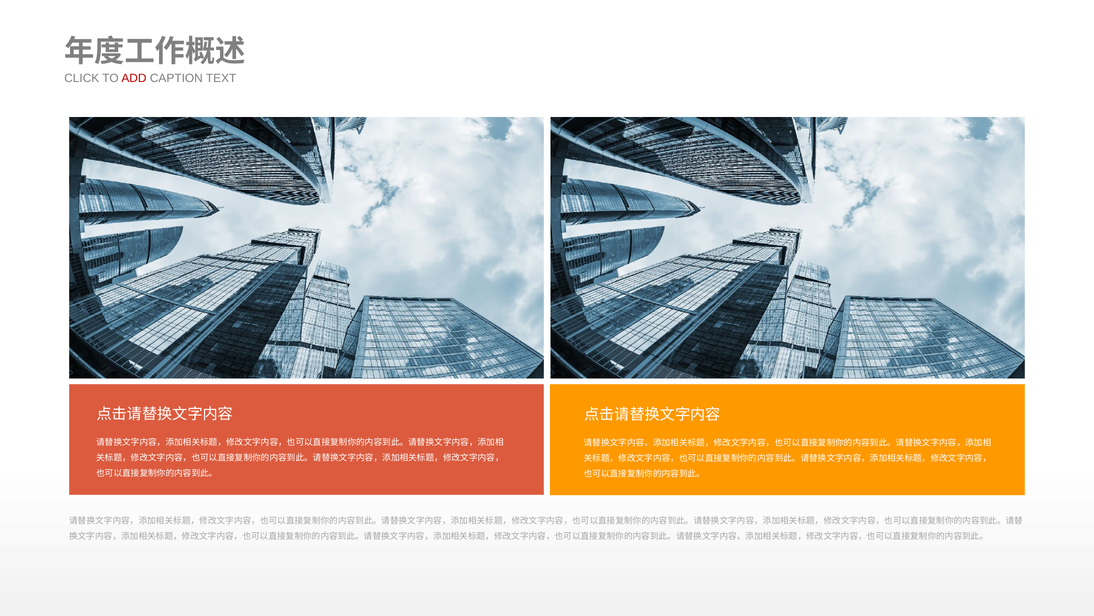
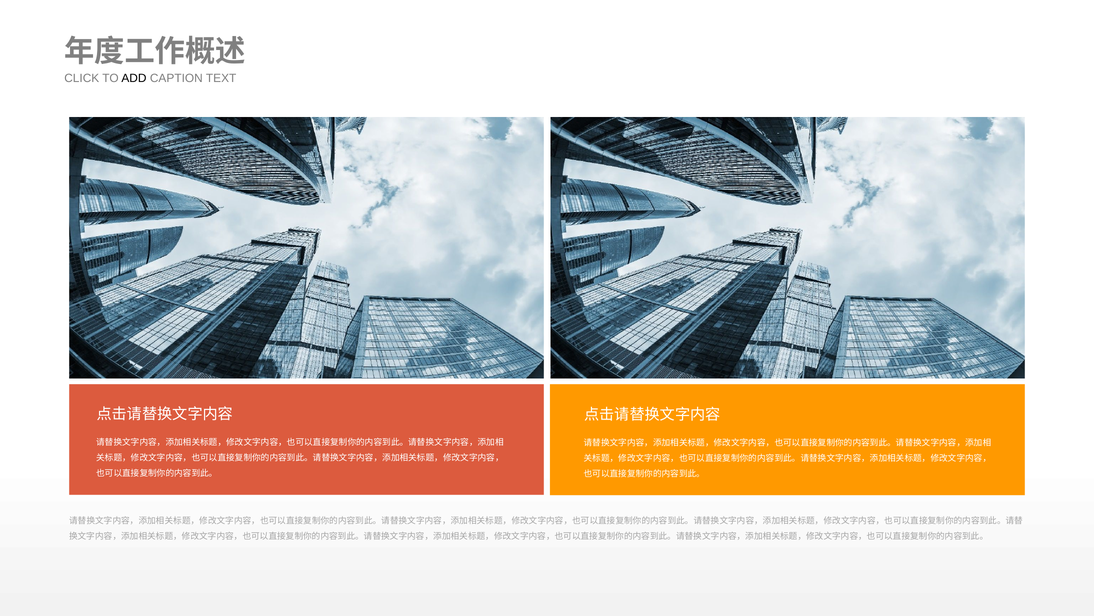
ADD colour: red -> black (134, 78)
